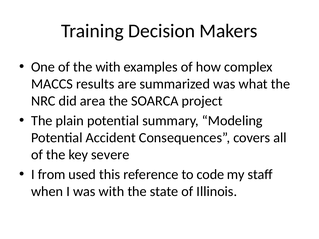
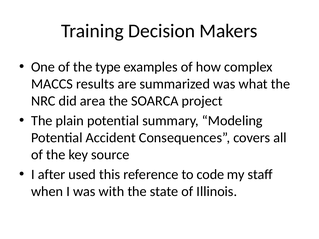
the with: with -> type (108, 67)
severe: severe -> source (110, 155)
from: from -> after (52, 175)
